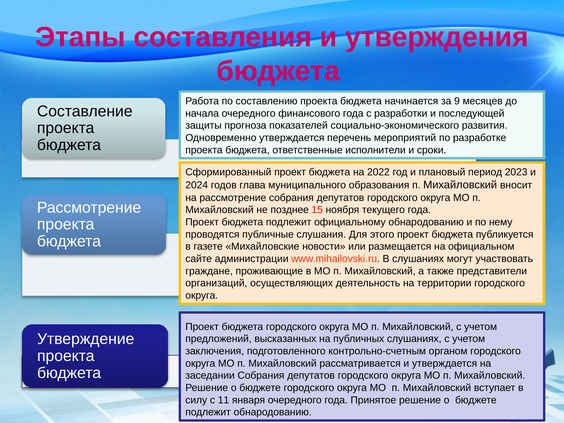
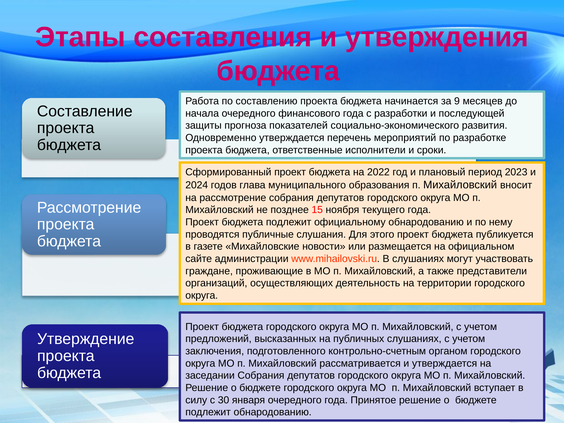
11: 11 -> 30 (224, 400)
